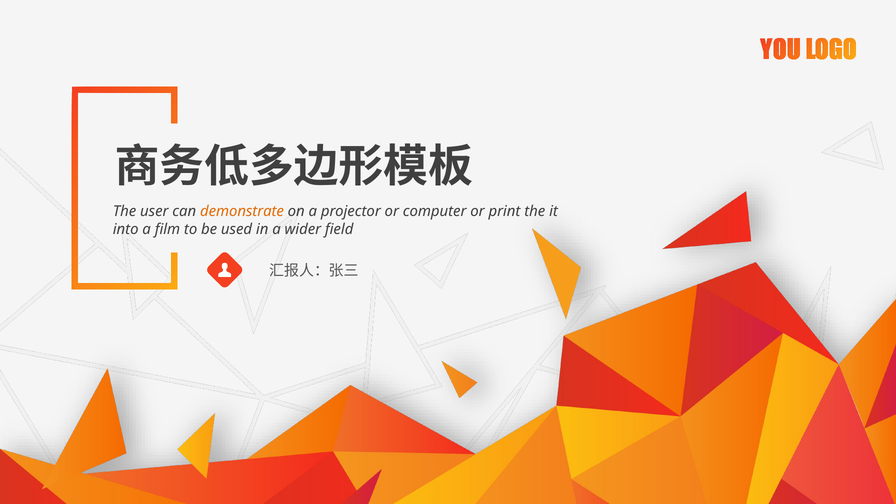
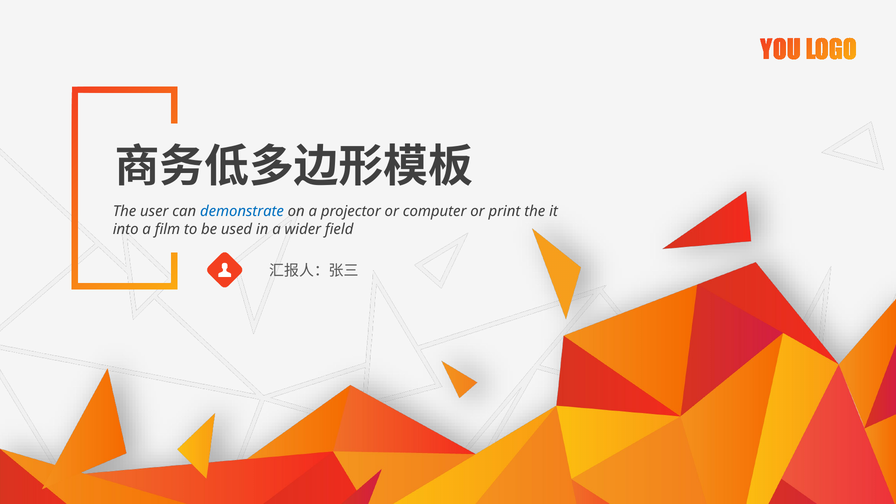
demonstrate colour: orange -> blue (242, 212)
